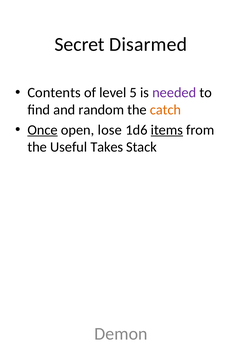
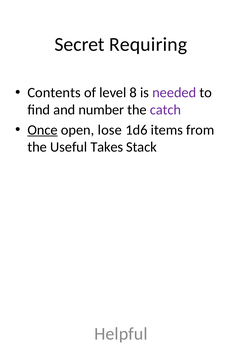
Disarmed: Disarmed -> Requiring (148, 44)
5: 5 -> 8 (133, 93)
random: random -> number (101, 110)
catch colour: orange -> purple (165, 110)
items underline: present -> none (167, 130)
Demon: Demon -> Helpful (121, 334)
